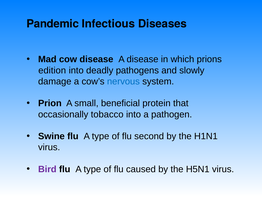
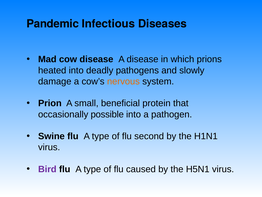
edition: edition -> heated (52, 70)
nervous colour: blue -> orange (123, 81)
tobacco: tobacco -> possible (107, 114)
